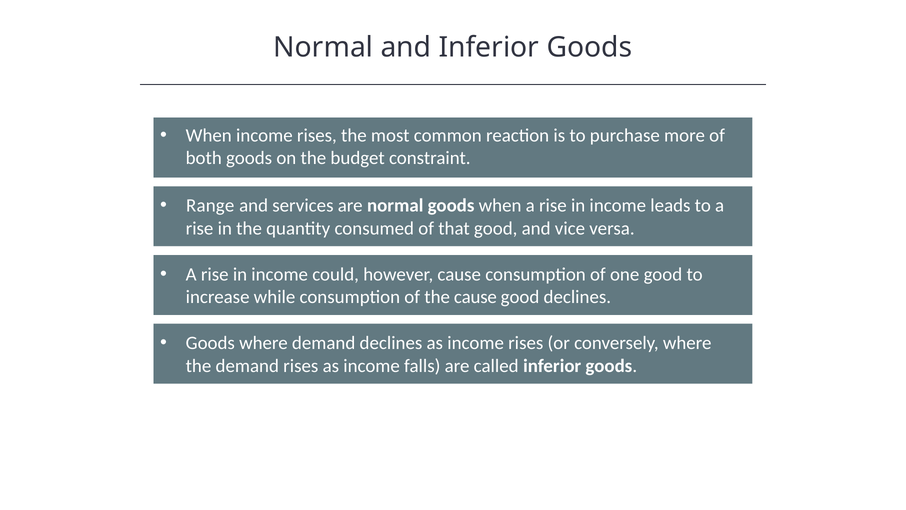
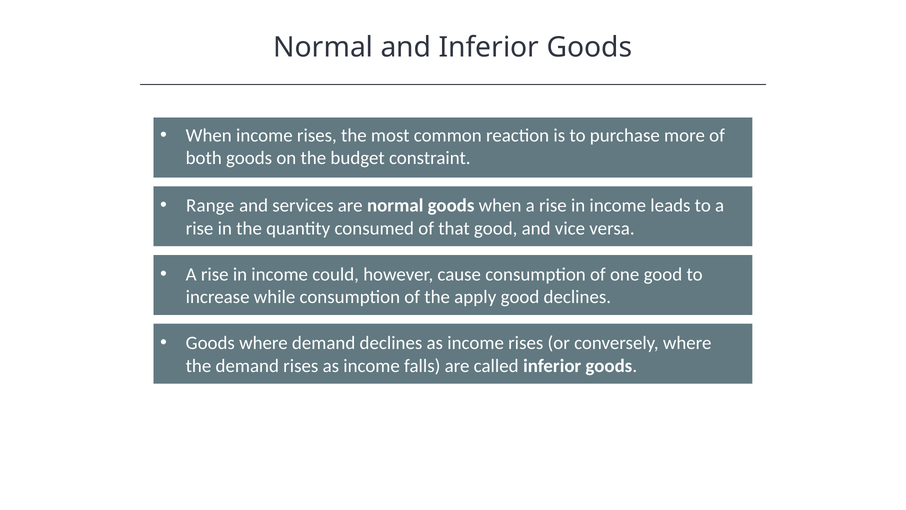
the cause: cause -> apply (475, 297)
